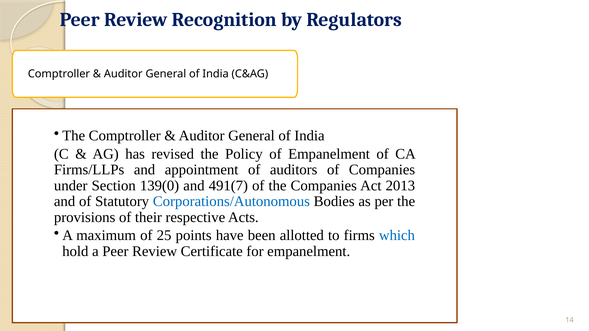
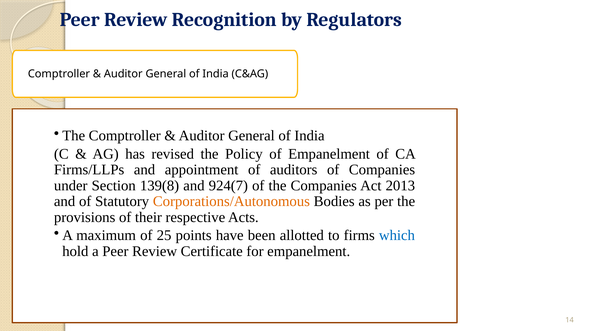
139(0: 139(0 -> 139(8 (160, 186)
491(7: 491(7 -> 924(7 (228, 186)
Corporations/Autonomous colour: blue -> orange (231, 202)
